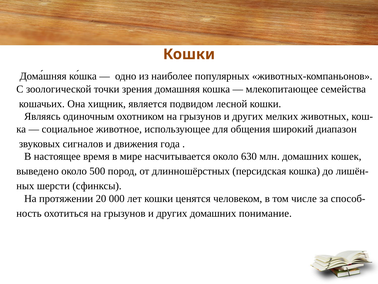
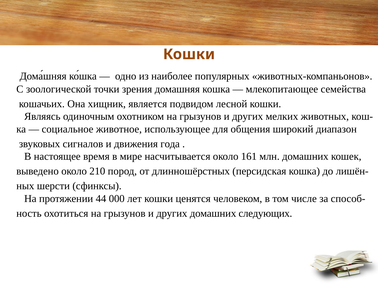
630: 630 -> 161 (249, 156)
500: 500 -> 210 (97, 171)
20: 20 -> 44 (101, 198)
понимание: понимание -> следующих (265, 213)
